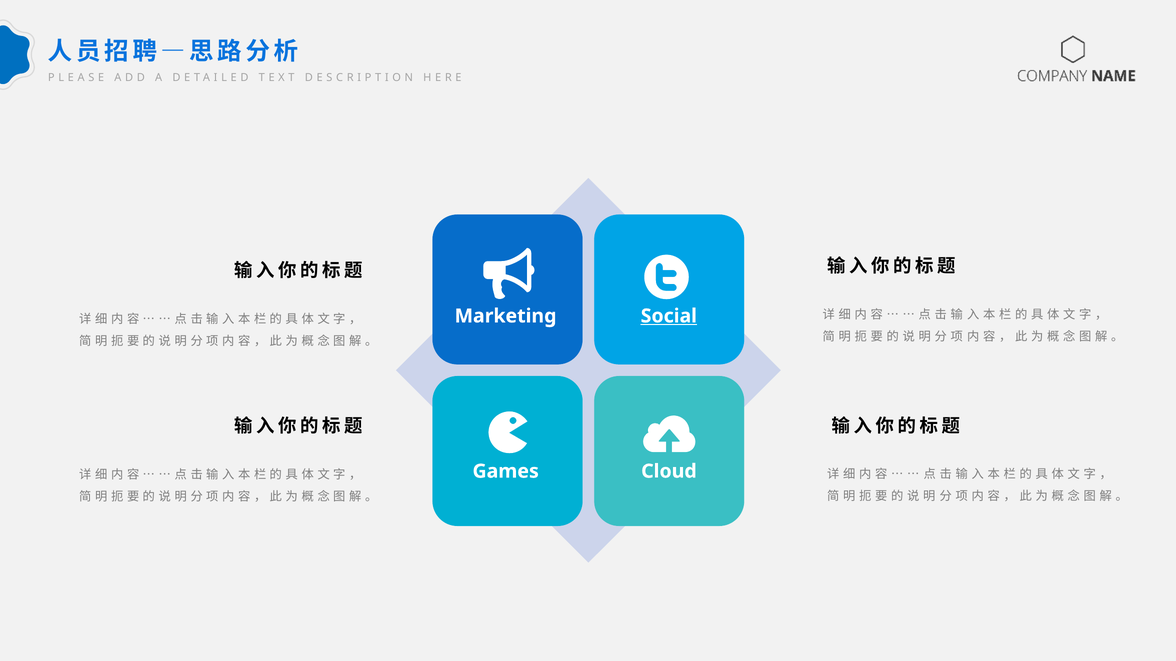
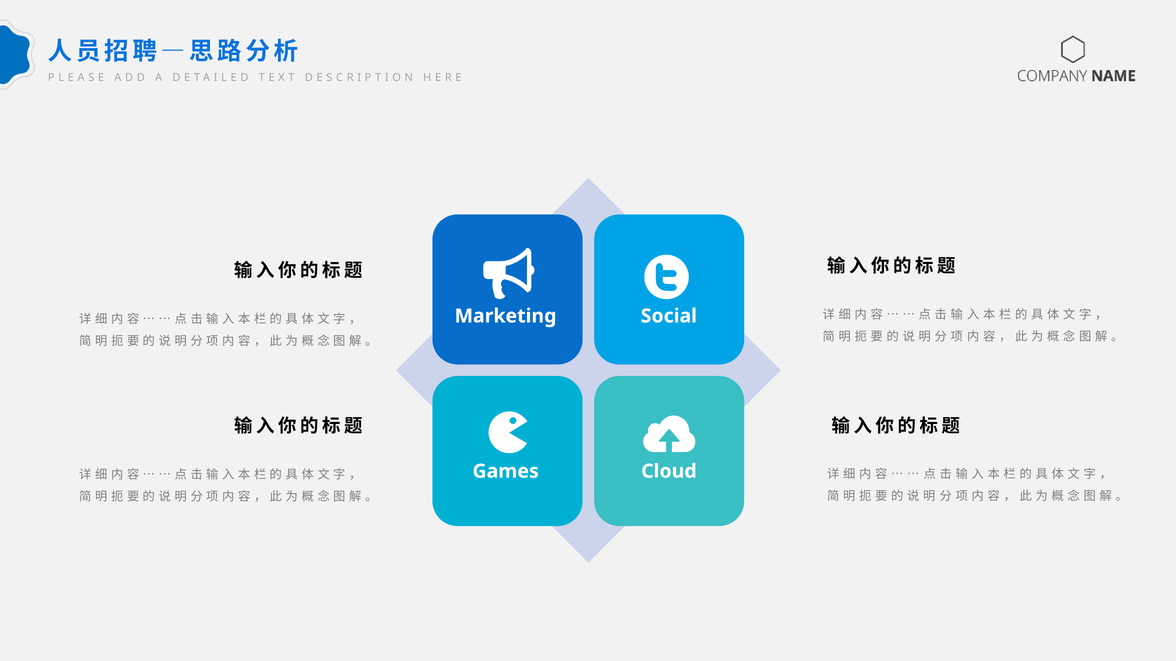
Social underline: present -> none (669, 316)
